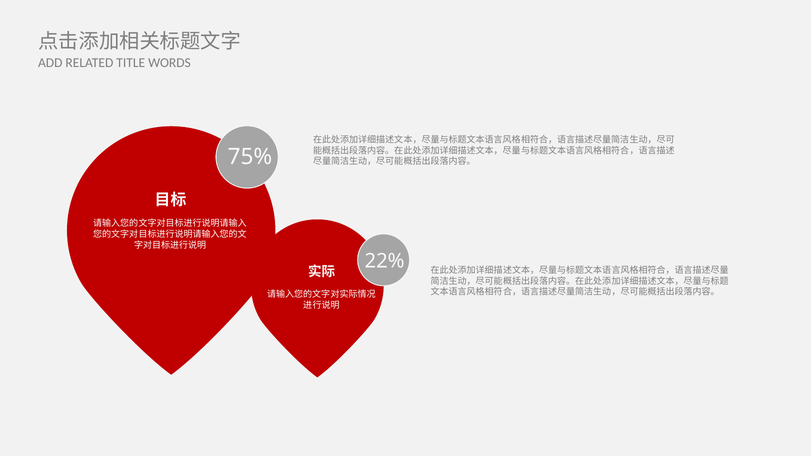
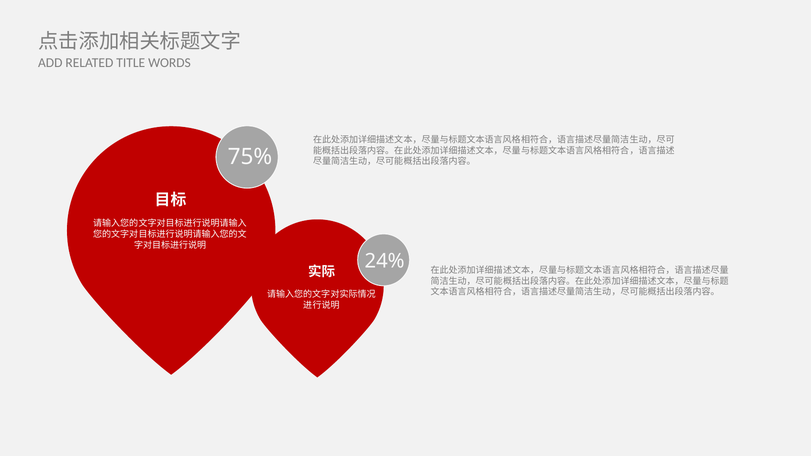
22%: 22% -> 24% (385, 261)
